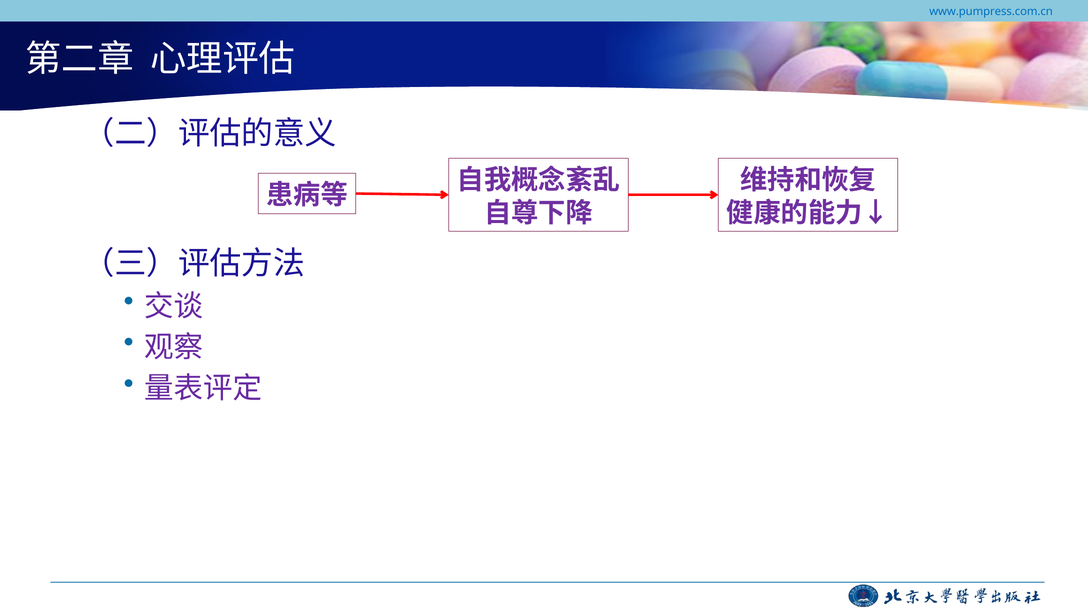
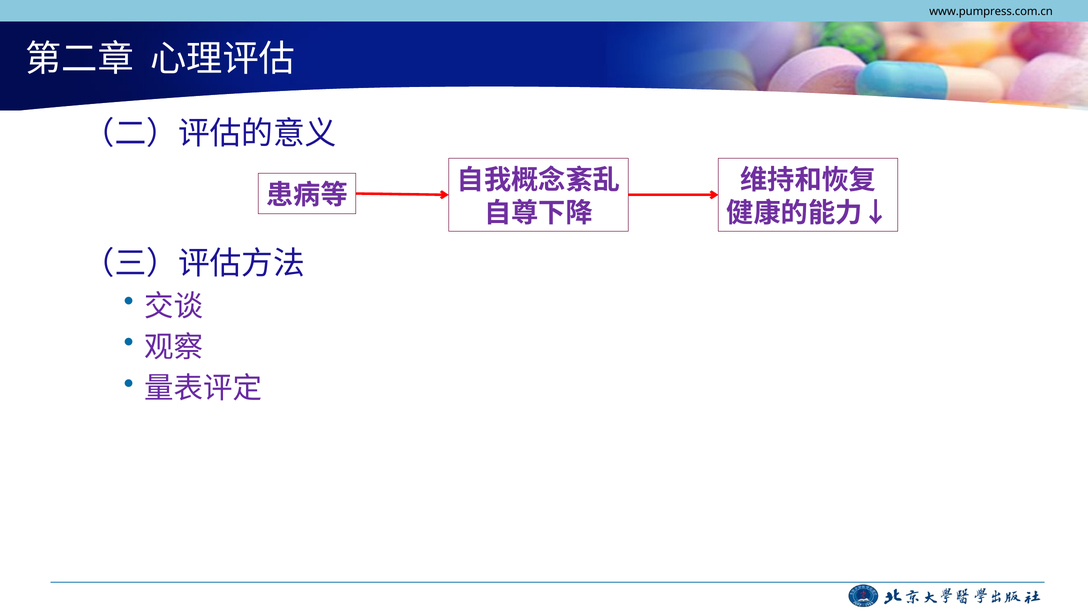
www.pumpress.com.cn colour: blue -> black (991, 12)
